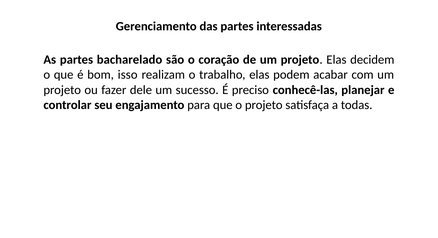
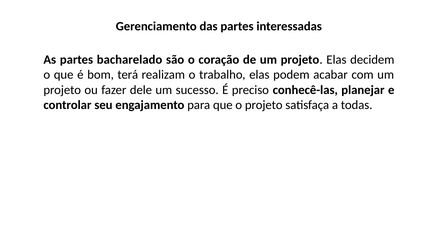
isso: isso -> terá (128, 75)
